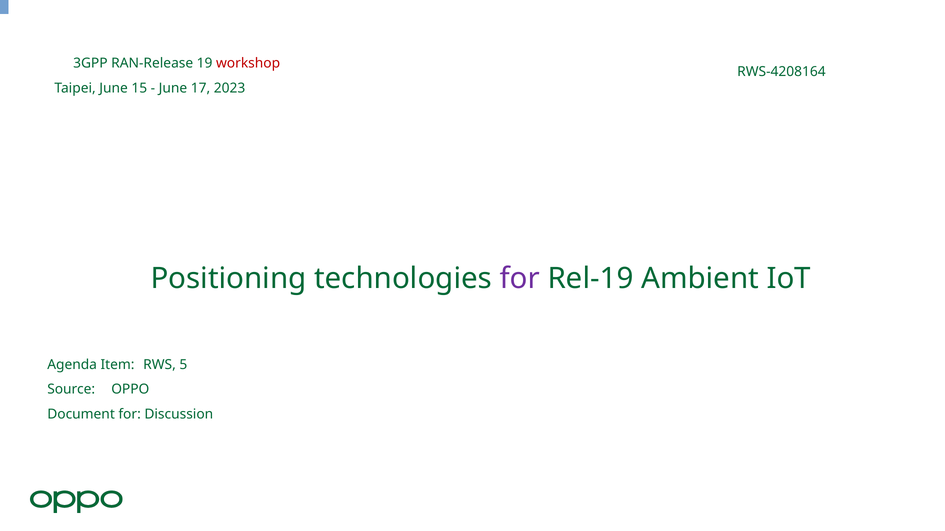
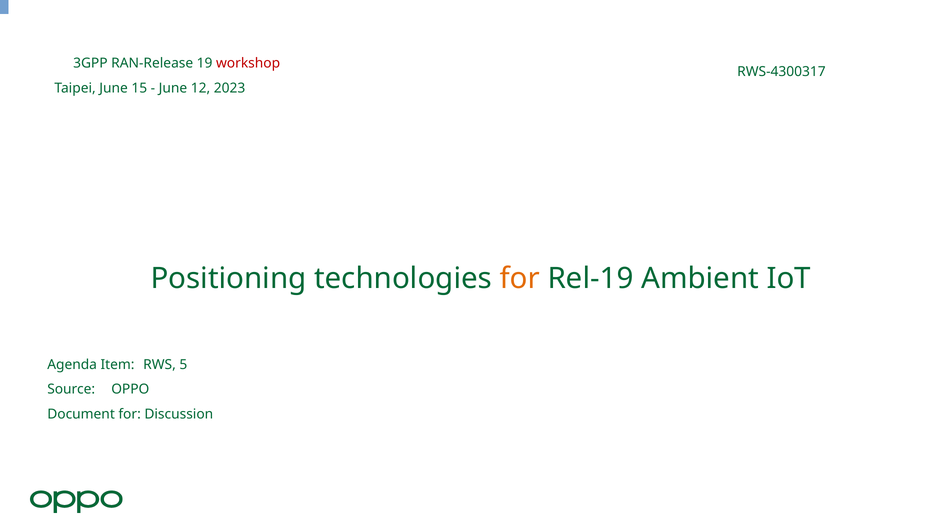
RWS-4208164: RWS-4208164 -> RWS-4300317 (781, 72)
17: 17 -> 12 (201, 88)
for colour: purple -> orange (520, 279)
